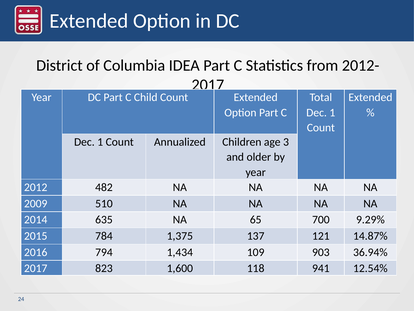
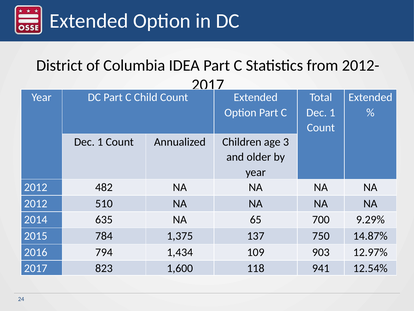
2009: 2009 -> 2012 (36, 203)
121: 121 -> 750 (321, 236)
36.94%: 36.94% -> 12.97% (370, 252)
